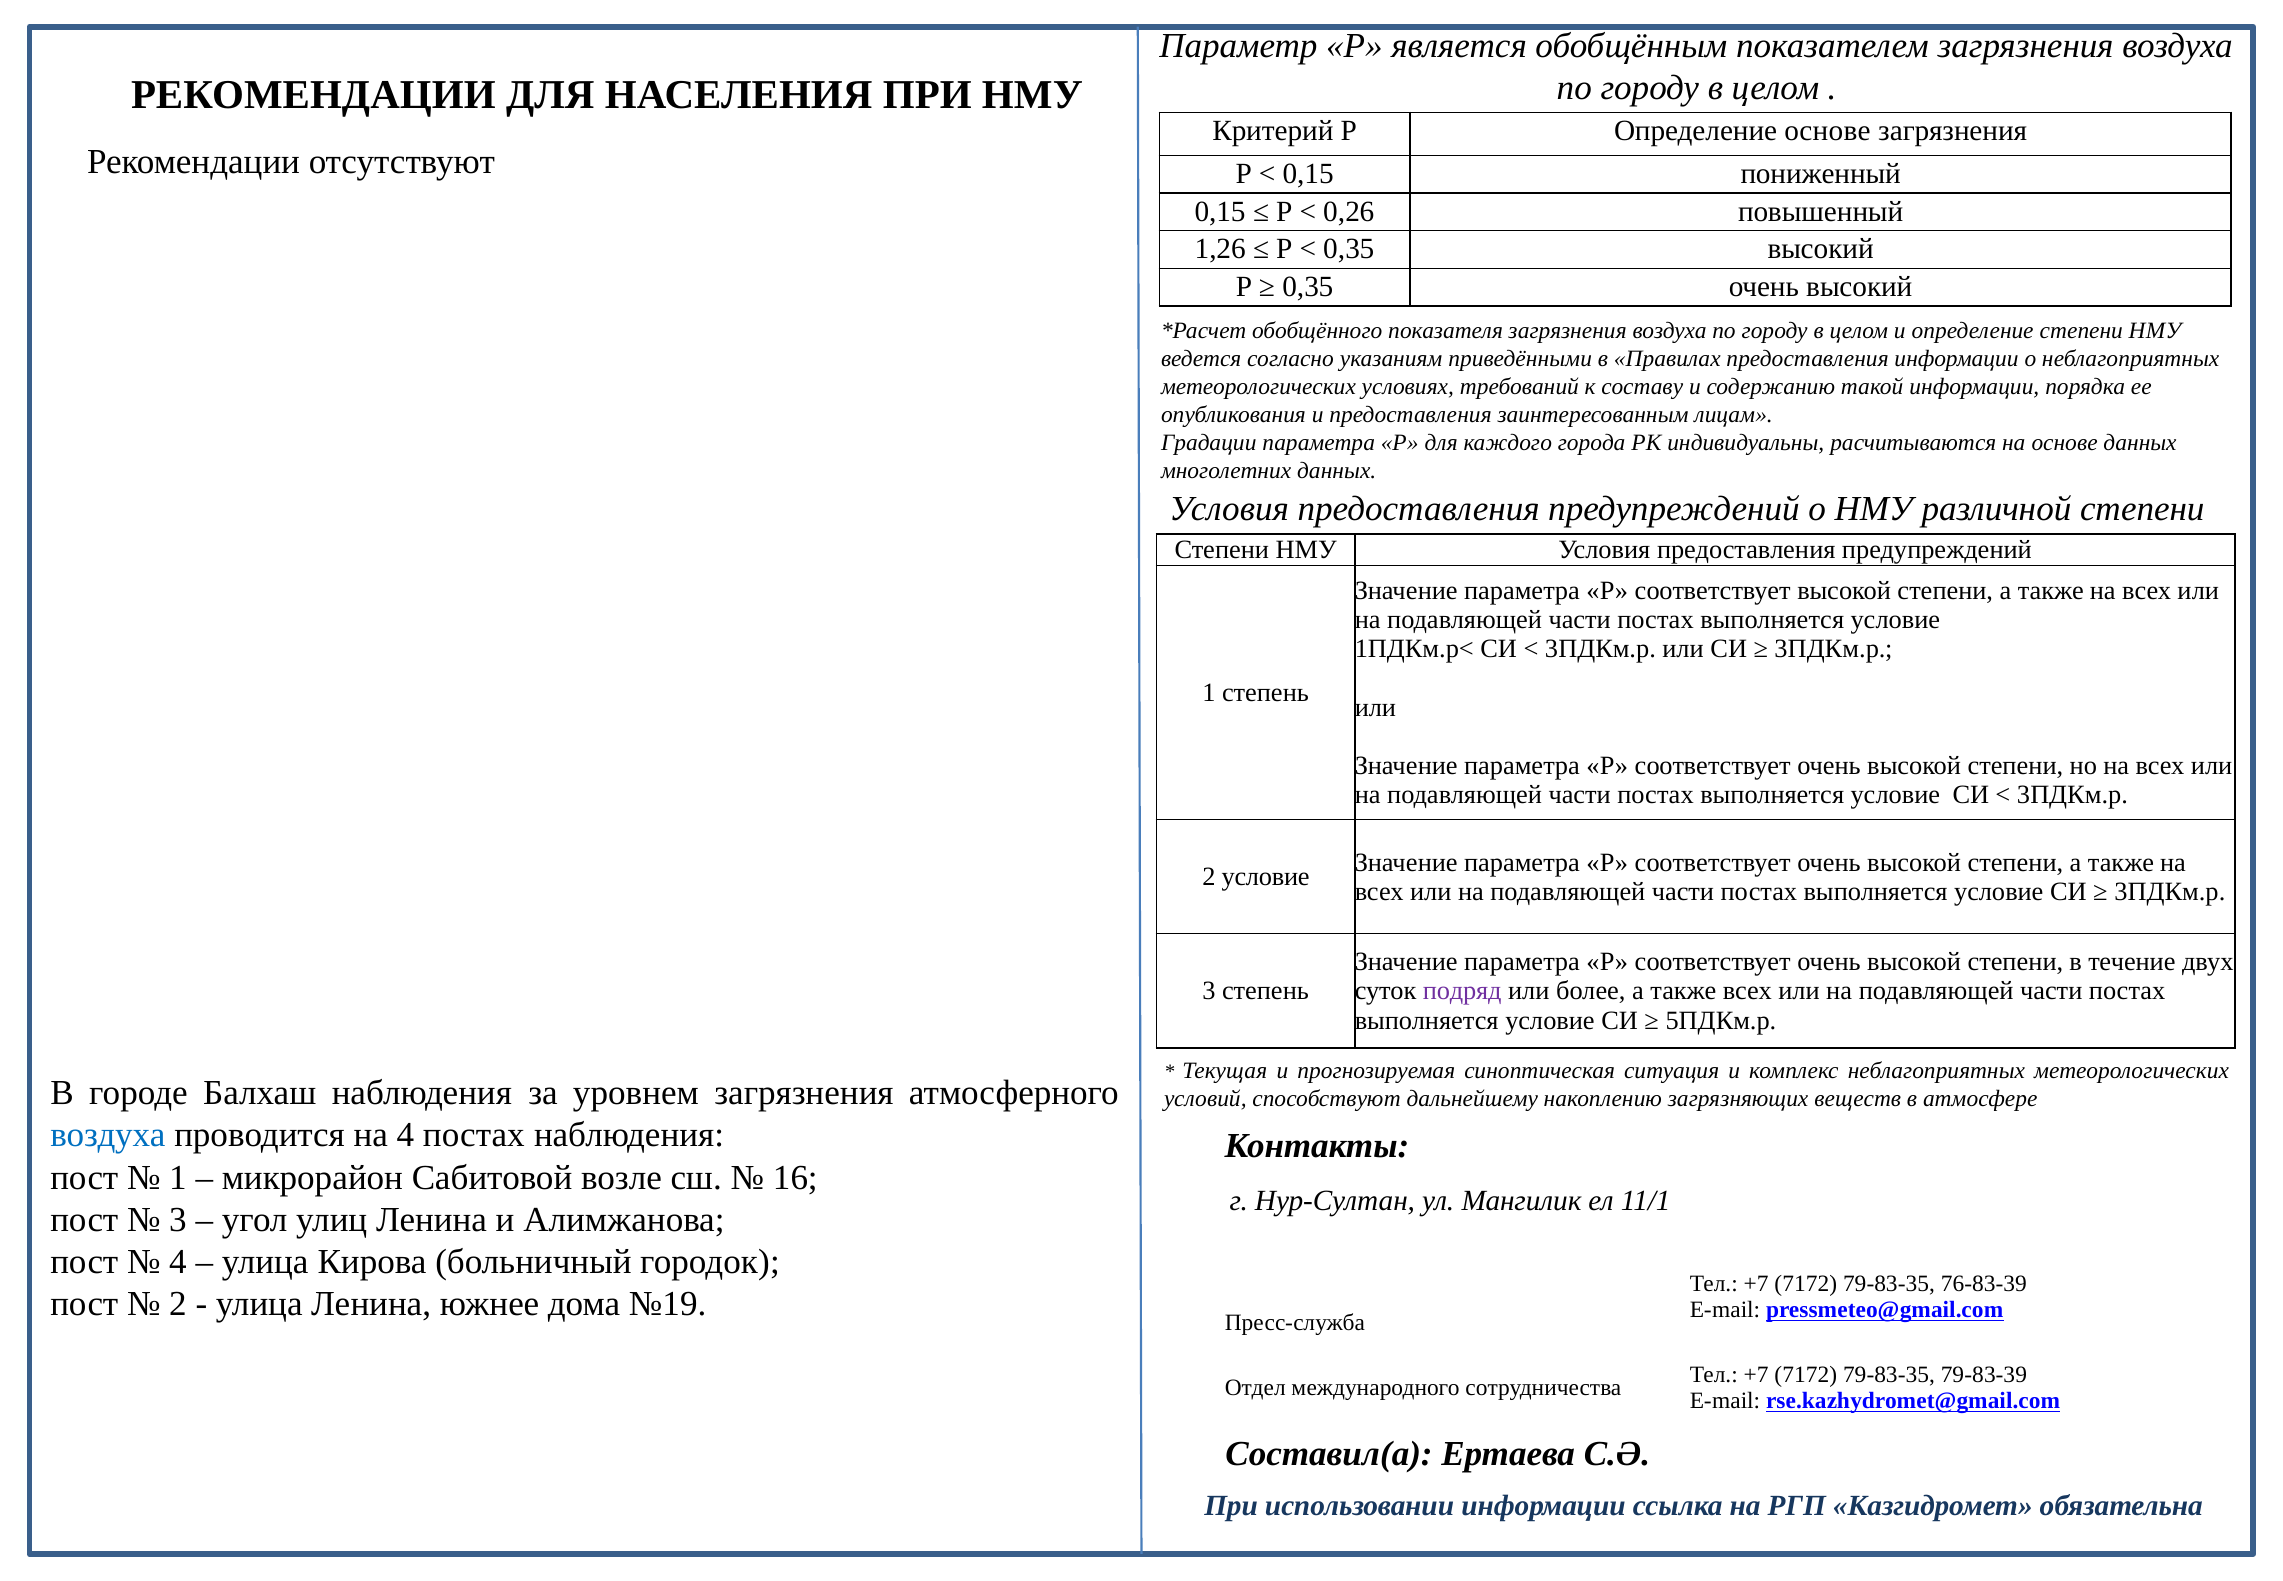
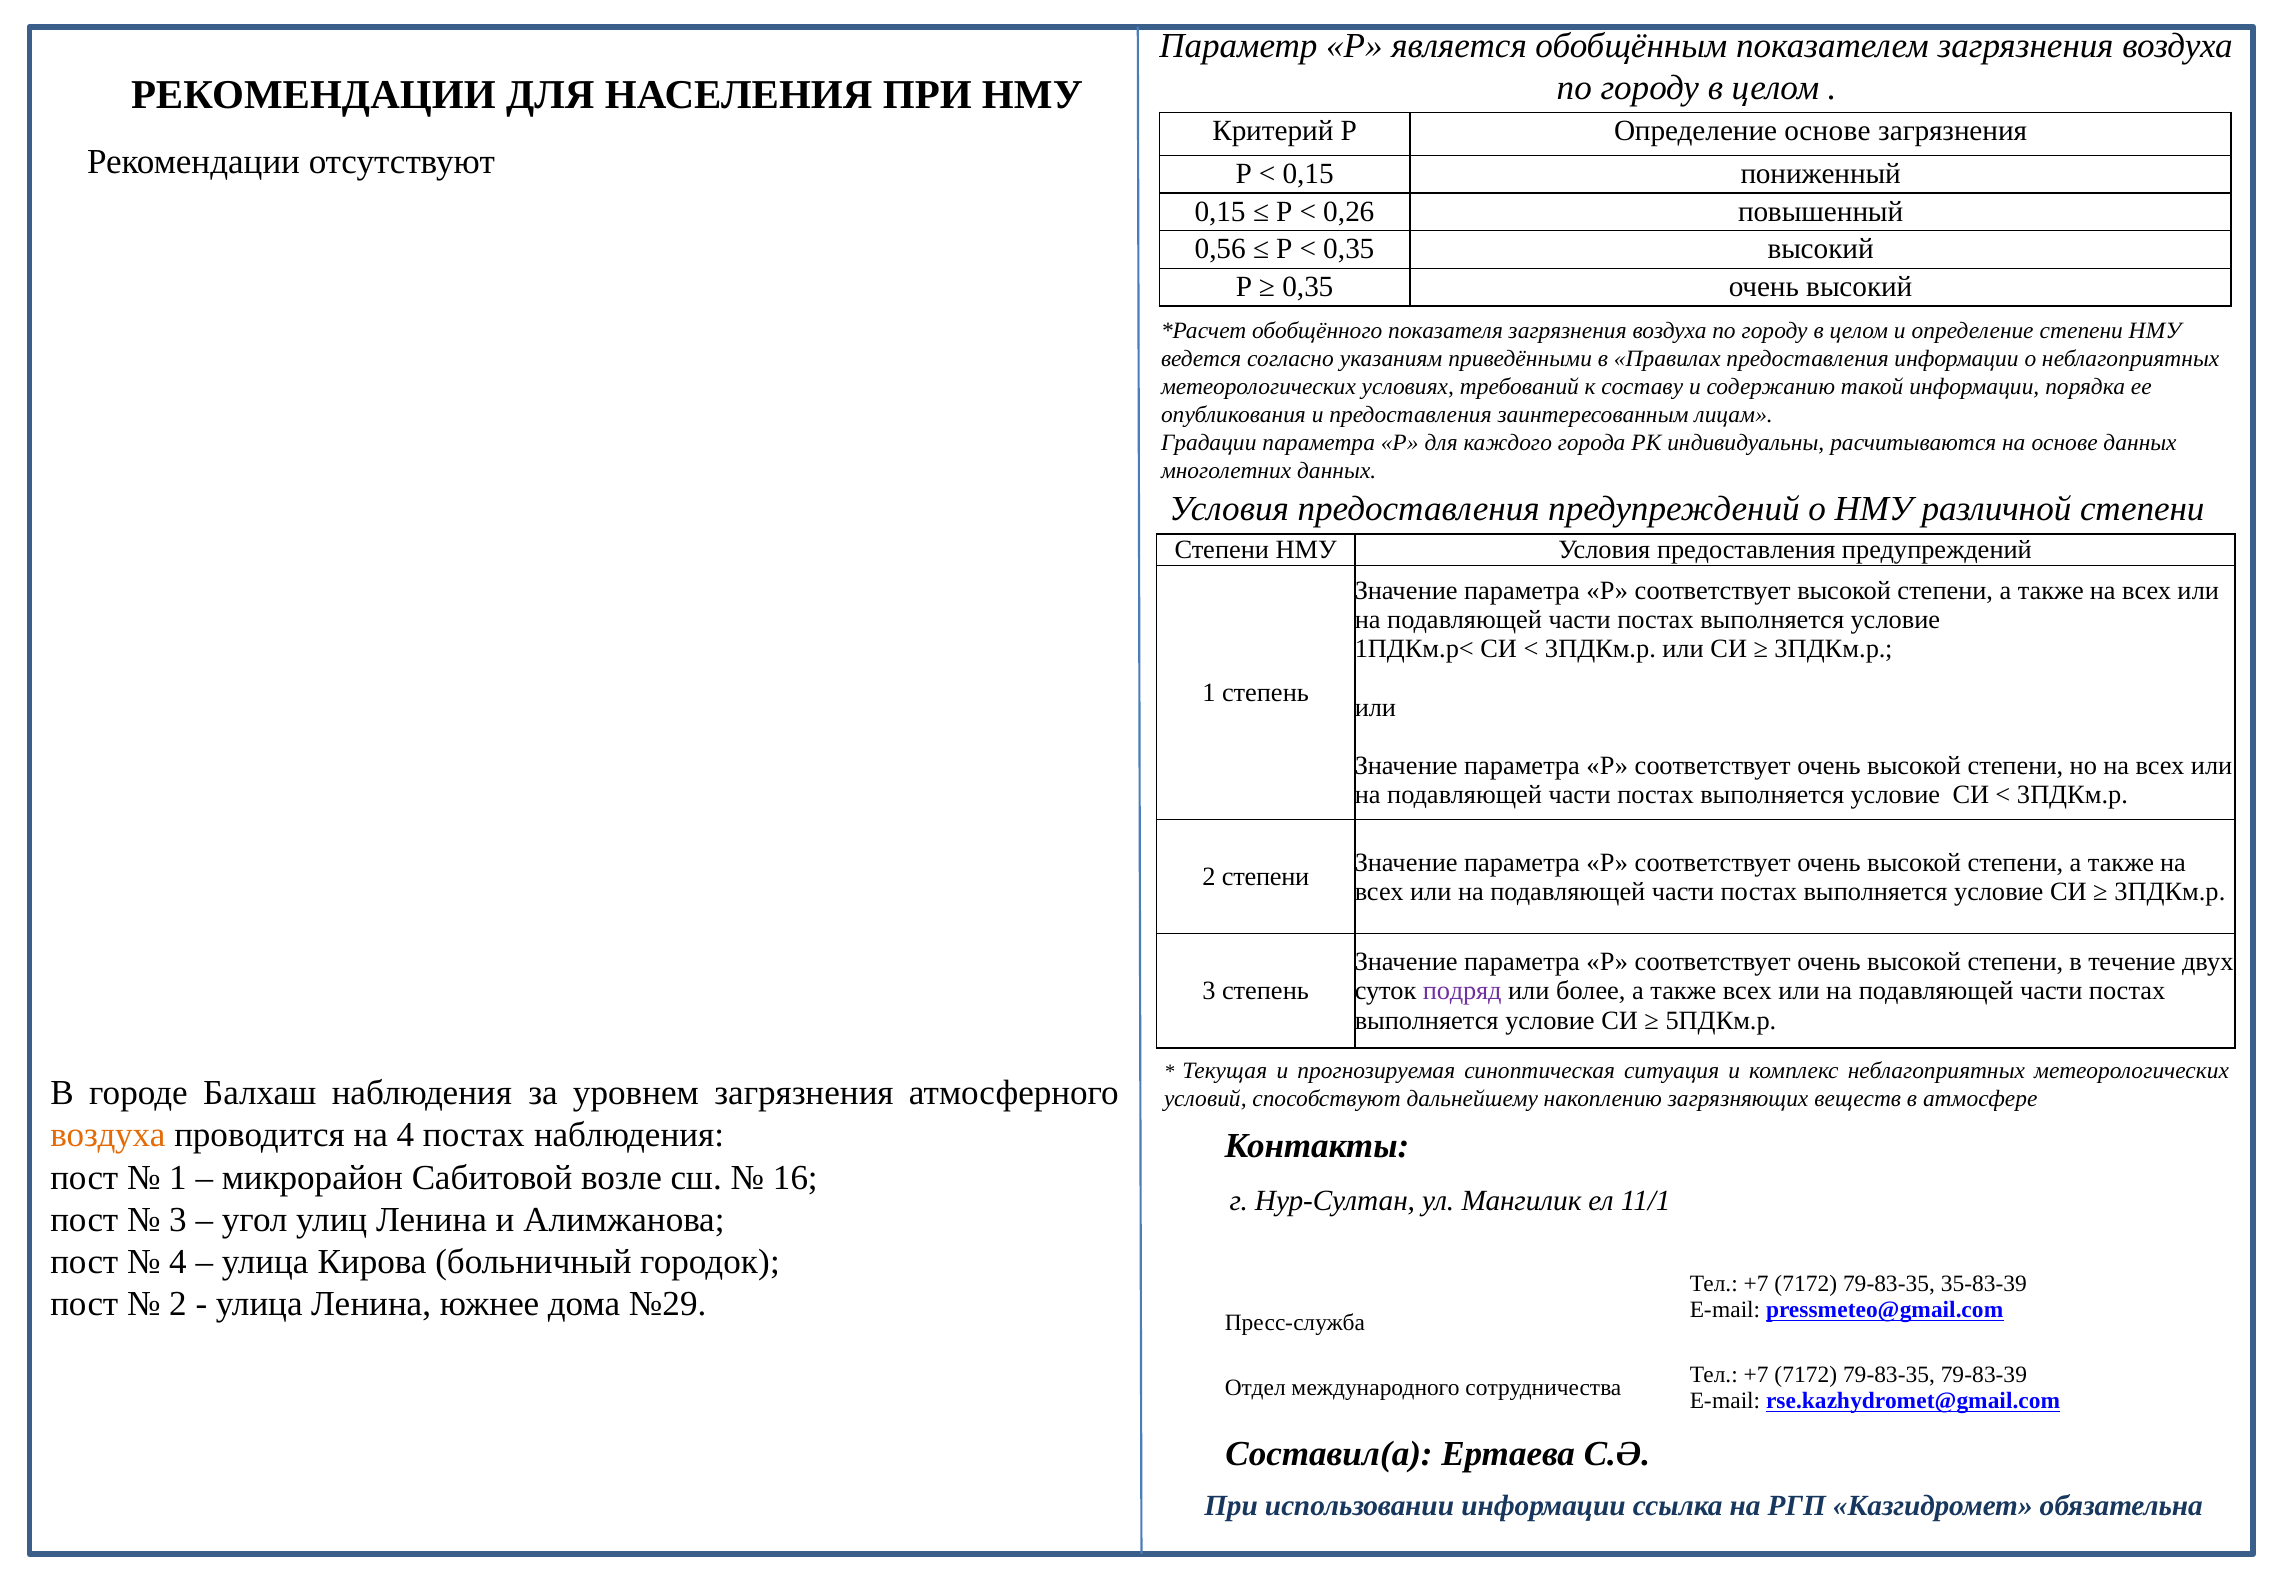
1,26: 1,26 -> 0,56 (1220, 249)
2 условие: условие -> степени (1266, 877)
воздуха colour: blue -> orange (108, 1135)
76-83-39: 76-83-39 -> 35-83-39 (1984, 1283)
№19: №19 -> №29 (668, 1304)
